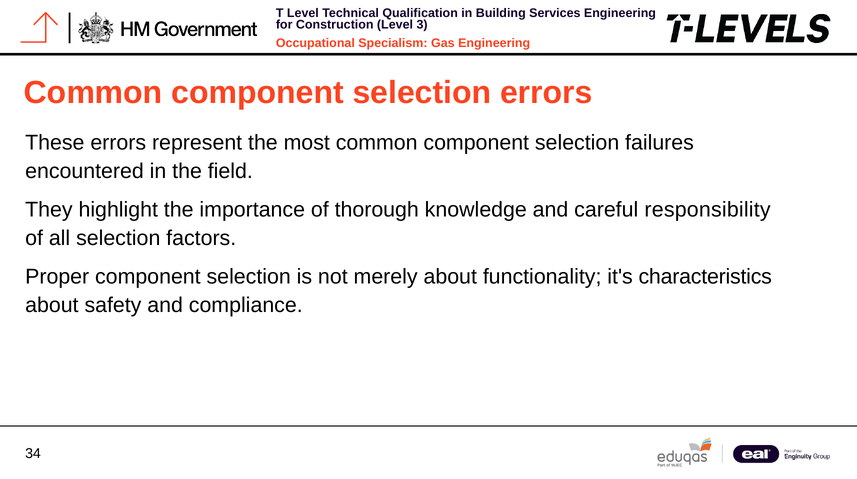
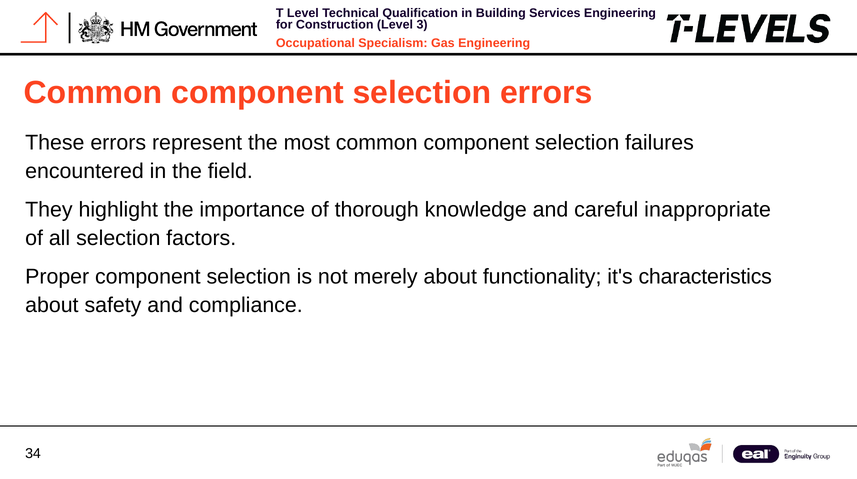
responsibility: responsibility -> inappropriate (708, 210)
